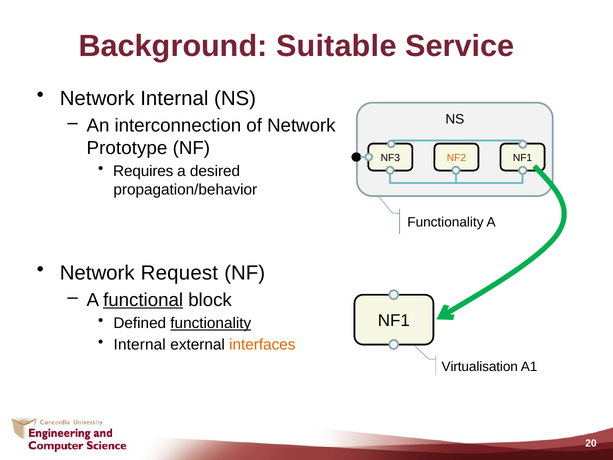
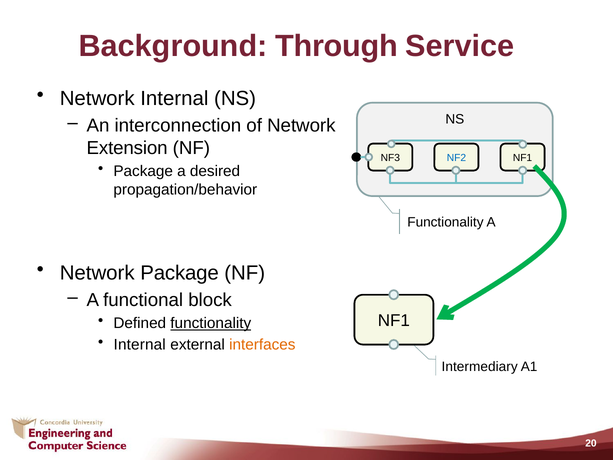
Suitable: Suitable -> Through (337, 46)
Prototype: Prototype -> Extension (127, 148)
NF2 colour: orange -> blue (456, 158)
Requires: Requires -> Package (143, 171)
Network Request: Request -> Package (180, 273)
functional underline: present -> none (143, 300)
Virtualisation: Virtualisation -> Intermediary (480, 366)
